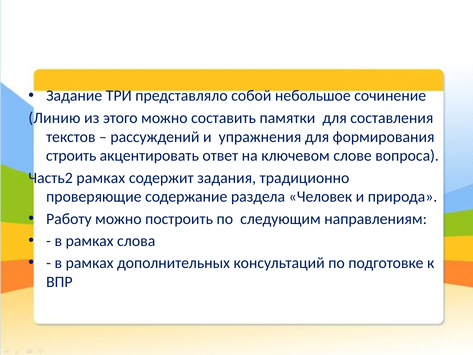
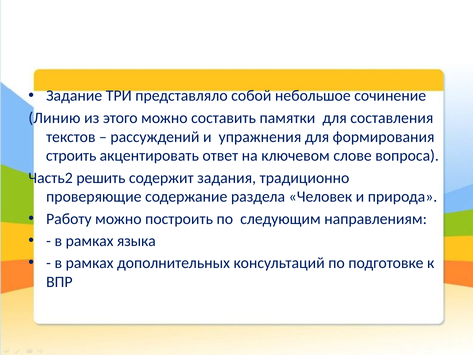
Часть2 рамках: рамках -> решить (101, 178)
слова: слова -> языка (136, 241)
